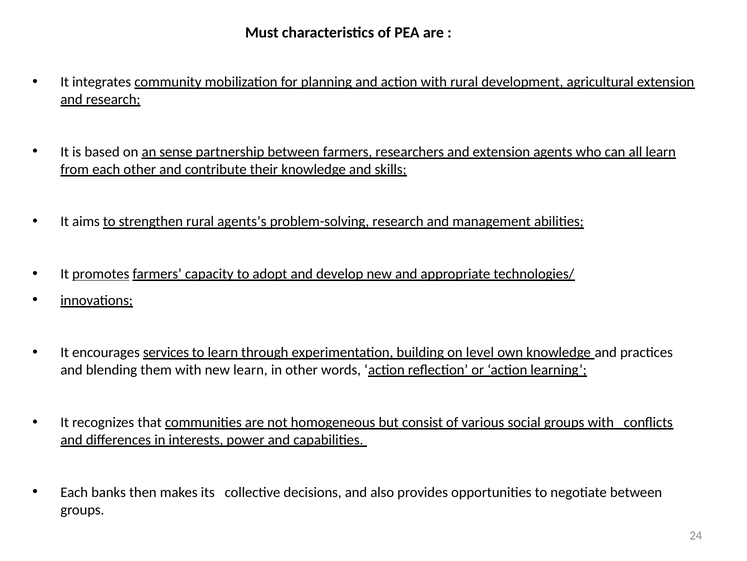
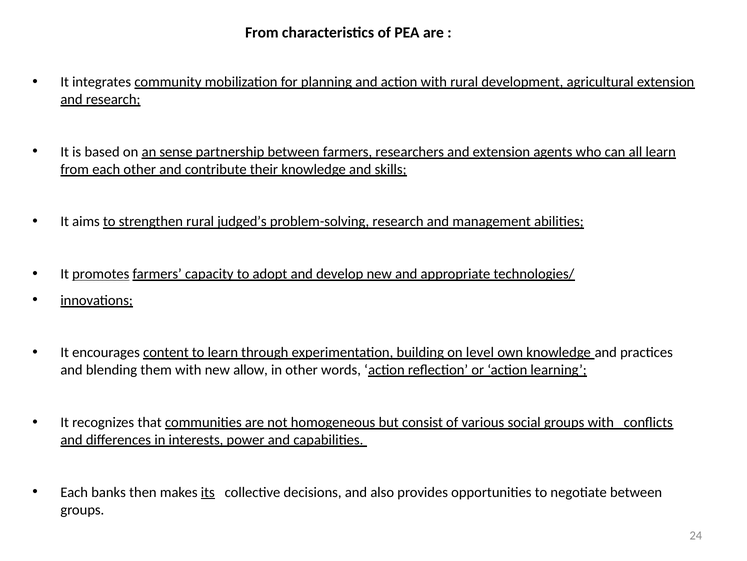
Must: Must -> From (262, 33)
agents’s: agents’s -> judged’s (242, 221)
services: services -> content (166, 352)
new learn: learn -> allow (251, 370)
its underline: none -> present (208, 492)
